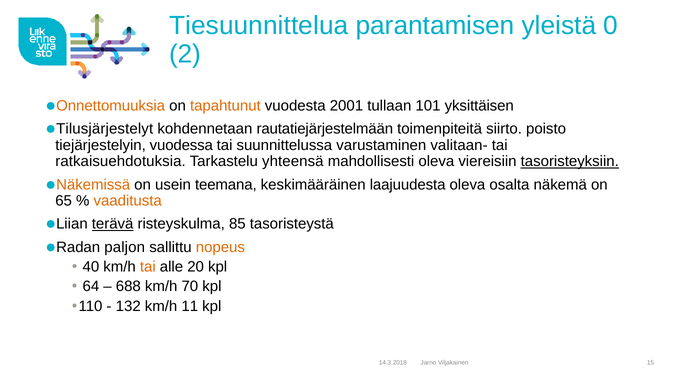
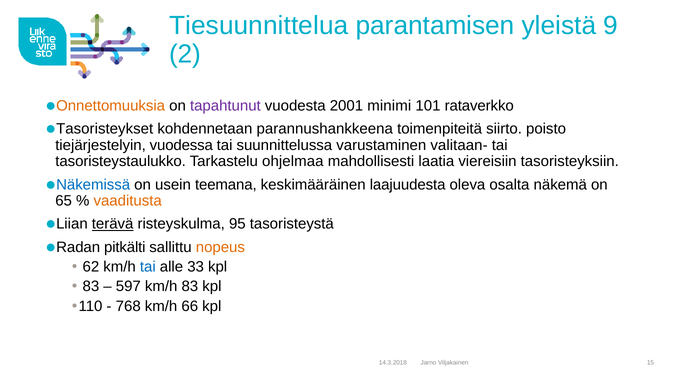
0: 0 -> 9 (611, 26)
tapahtunut colour: orange -> purple (225, 106)
tullaan: tullaan -> minimi (389, 106)
yksittäisen: yksittäisen -> rataverkko (479, 106)
Tilusjärjestelyt: Tilusjärjestelyt -> Tasoristeykset (105, 129)
rautatiejärjestelmään: rautatiejärjestelmään -> parannushankkeena (325, 129)
ratkaisuehdotuksia: ratkaisuehdotuksia -> tasoristeystaulukko (121, 161)
yhteensä: yhteensä -> ohjelmaa (293, 161)
mahdollisesti oleva: oleva -> laatia (436, 161)
tasoristeyksiin underline: present -> none (570, 161)
Näkemissä colour: orange -> blue (93, 185)
85: 85 -> 95 (237, 224)
paljon: paljon -> pitkälti (125, 247)
40: 40 -> 62 (91, 267)
tai colour: orange -> blue (148, 267)
20: 20 -> 33 (196, 267)
64: 64 -> 83 (91, 287)
688: 688 -> 597 (128, 287)
km/h 70: 70 -> 83 (190, 287)
132: 132 -> 768 (128, 306)
11: 11 -> 66 (190, 306)
